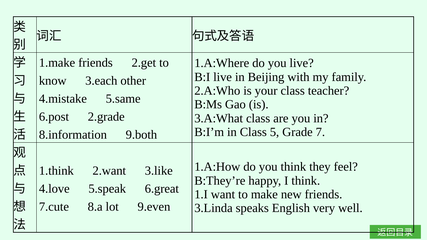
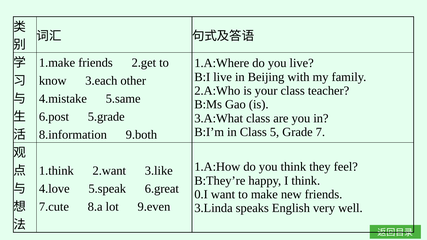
2.grade: 2.grade -> 5.grade (106, 117)
1.I: 1.I -> 0.I (201, 195)
